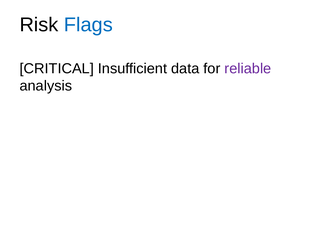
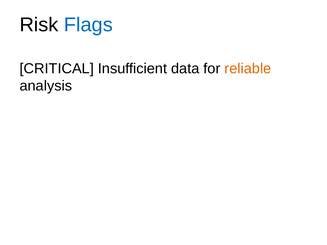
reliable colour: purple -> orange (248, 69)
